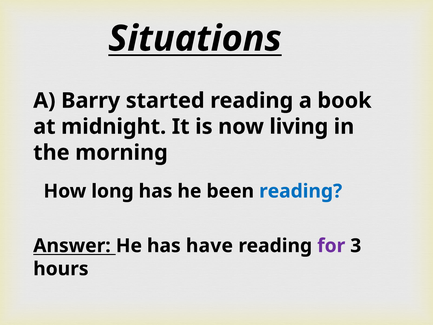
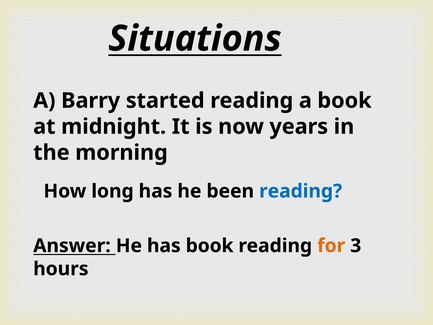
living: living -> years (299, 127)
has have: have -> book (210, 246)
for colour: purple -> orange (331, 246)
